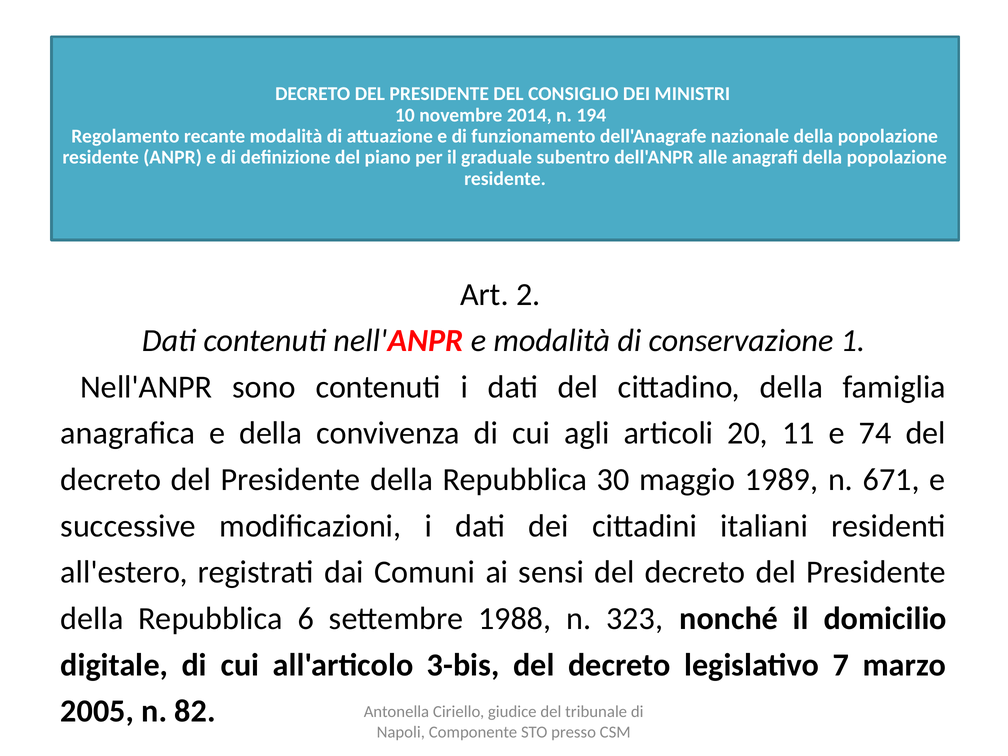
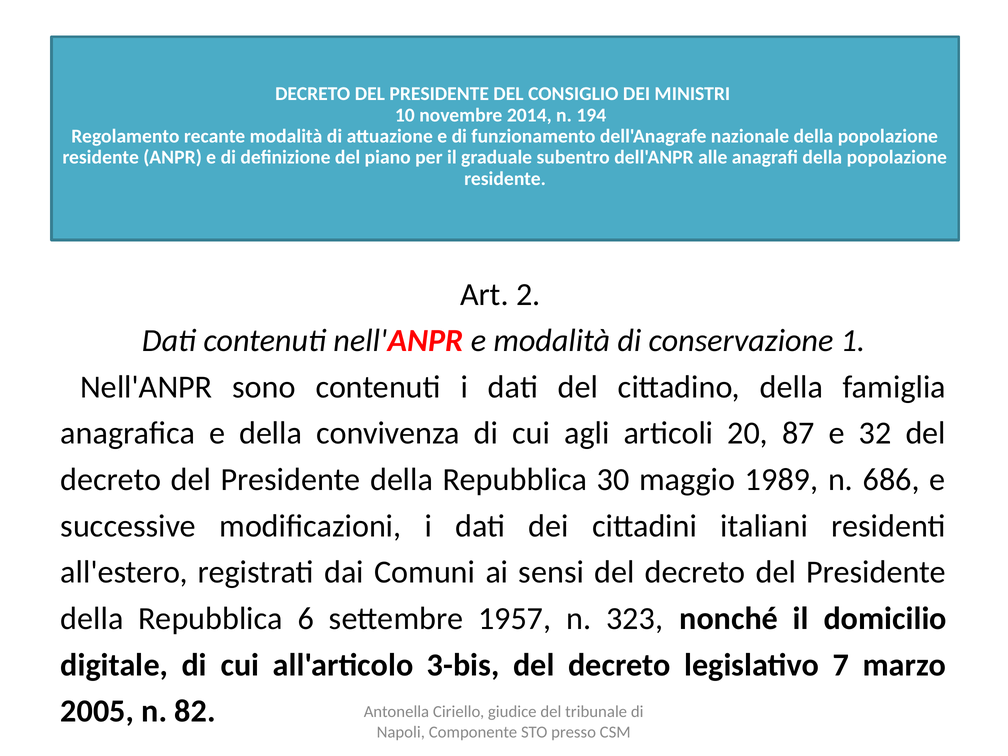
11: 11 -> 87 (798, 433)
74: 74 -> 32 (875, 433)
671: 671 -> 686 (891, 480)
1988: 1988 -> 1957 (515, 619)
